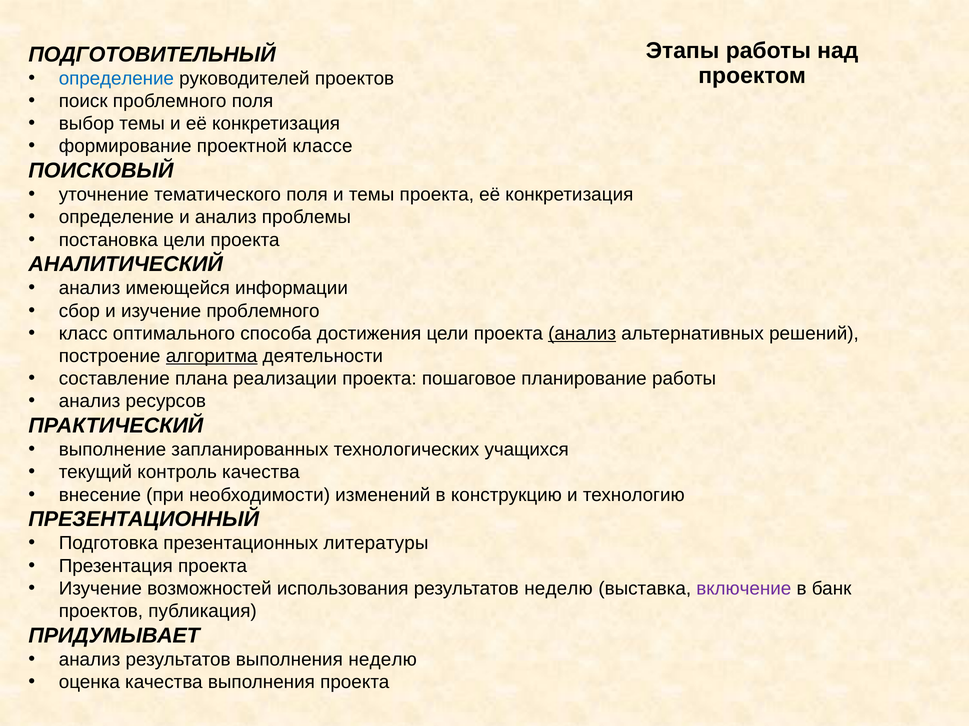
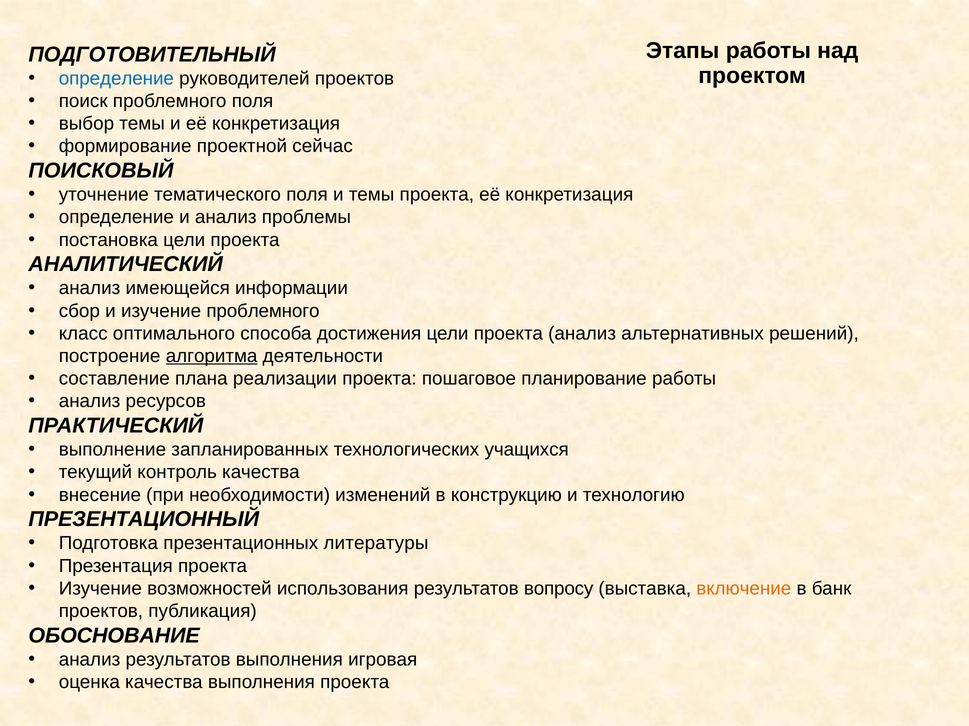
классе: классе -> сейчас (323, 146)
анализ underline: present -> none (582, 334)
результатов неделю: неделю -> вопросу (559, 589)
включение colour: purple -> orange (744, 589)
ПРИДУМЫВАЕТ: ПРИДУМЫВАЕТ -> ОБОСНОВАНИЕ (114, 636)
выполнения неделю: неделю -> игровая (383, 660)
